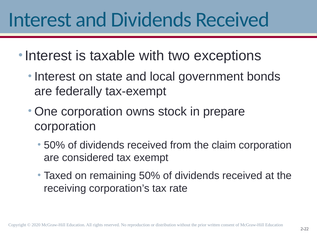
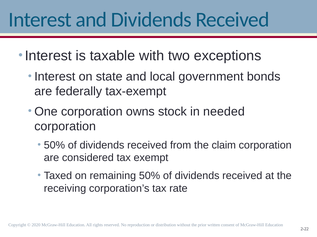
prepare: prepare -> needed (224, 112)
